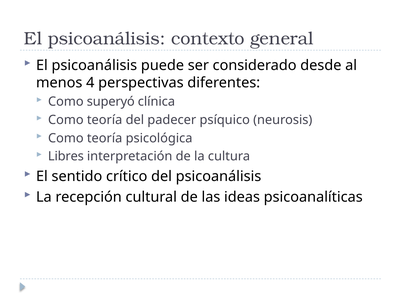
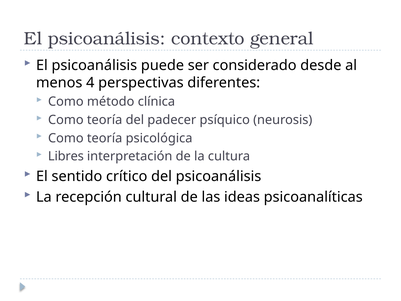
superyó: superyó -> método (111, 102)
